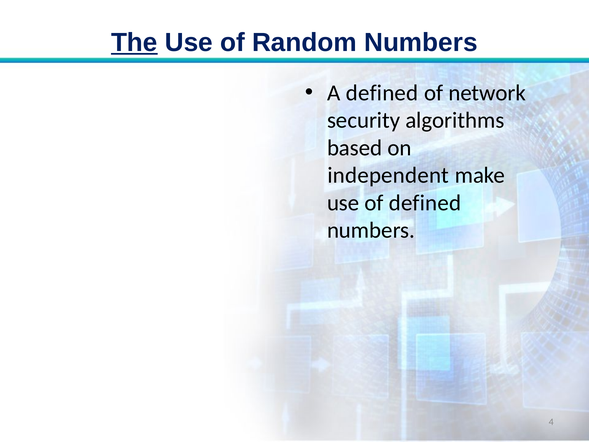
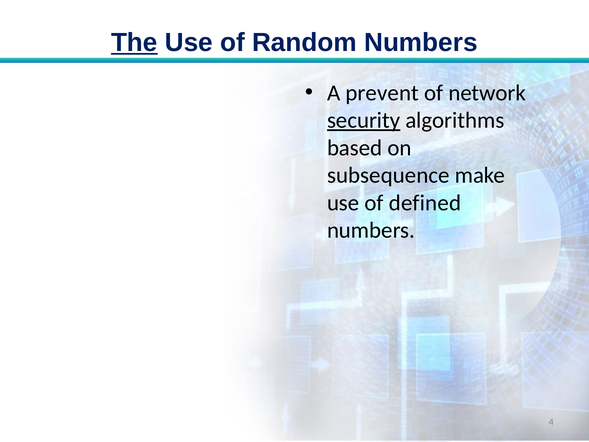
A defined: defined -> prevent (382, 93)
security underline: none -> present (364, 120)
independent: independent -> subsequence (388, 175)
